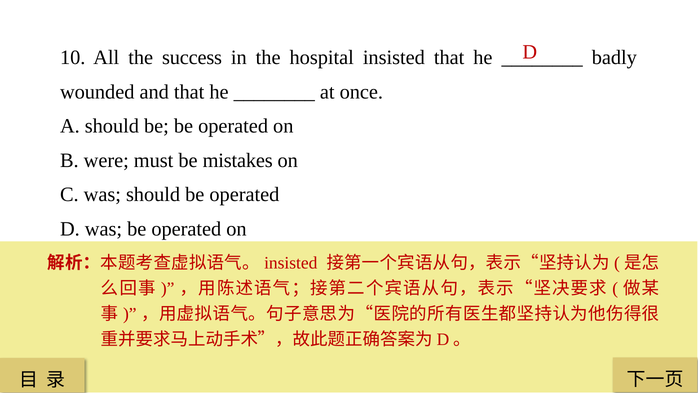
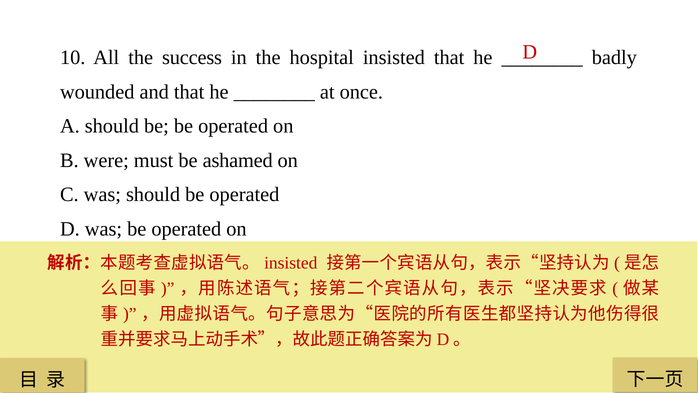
mistakes: mistakes -> ashamed (238, 160)
